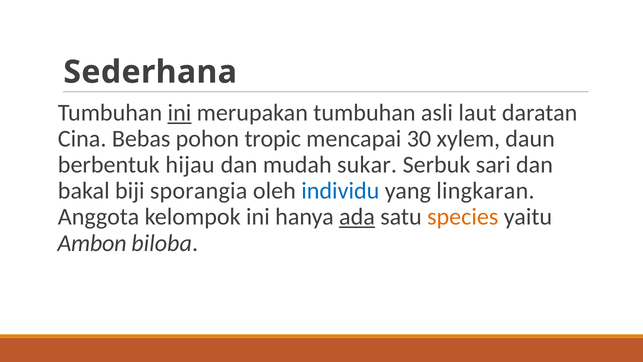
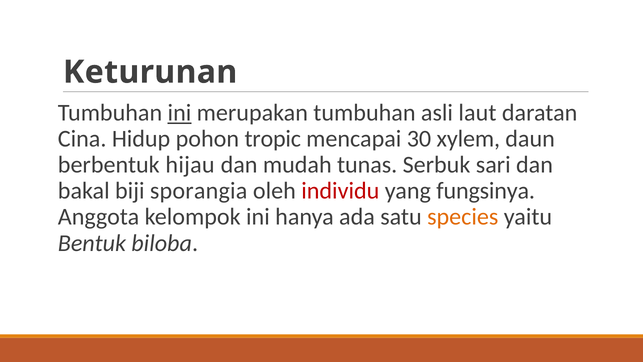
Sederhana: Sederhana -> Keturunan (150, 72)
Bebas: Bebas -> Hidup (141, 139)
sukar: sukar -> tunas (367, 165)
individu colour: blue -> red (340, 191)
lingkaran: lingkaran -> fungsinya (486, 191)
ada underline: present -> none (357, 217)
Ambon: Ambon -> Bentuk (92, 243)
